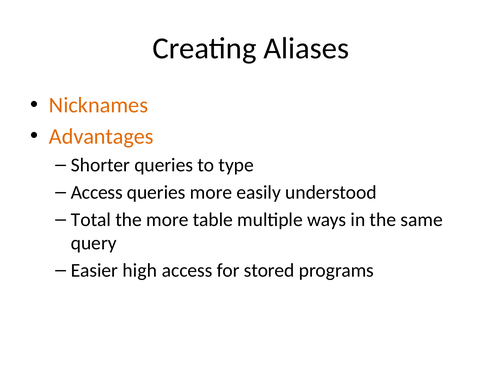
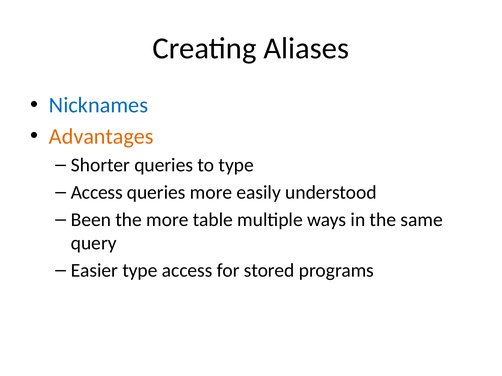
Nicknames colour: orange -> blue (99, 105)
Total: Total -> Been (91, 220)
Easier high: high -> type (140, 271)
